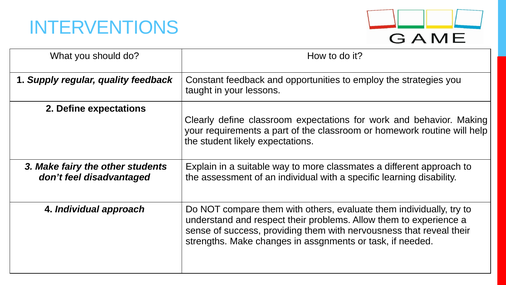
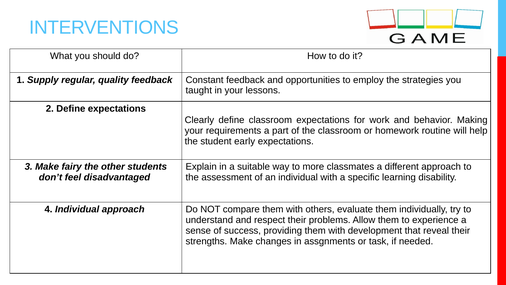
likely: likely -> early (245, 141)
nervousness: nervousness -> development (375, 230)
